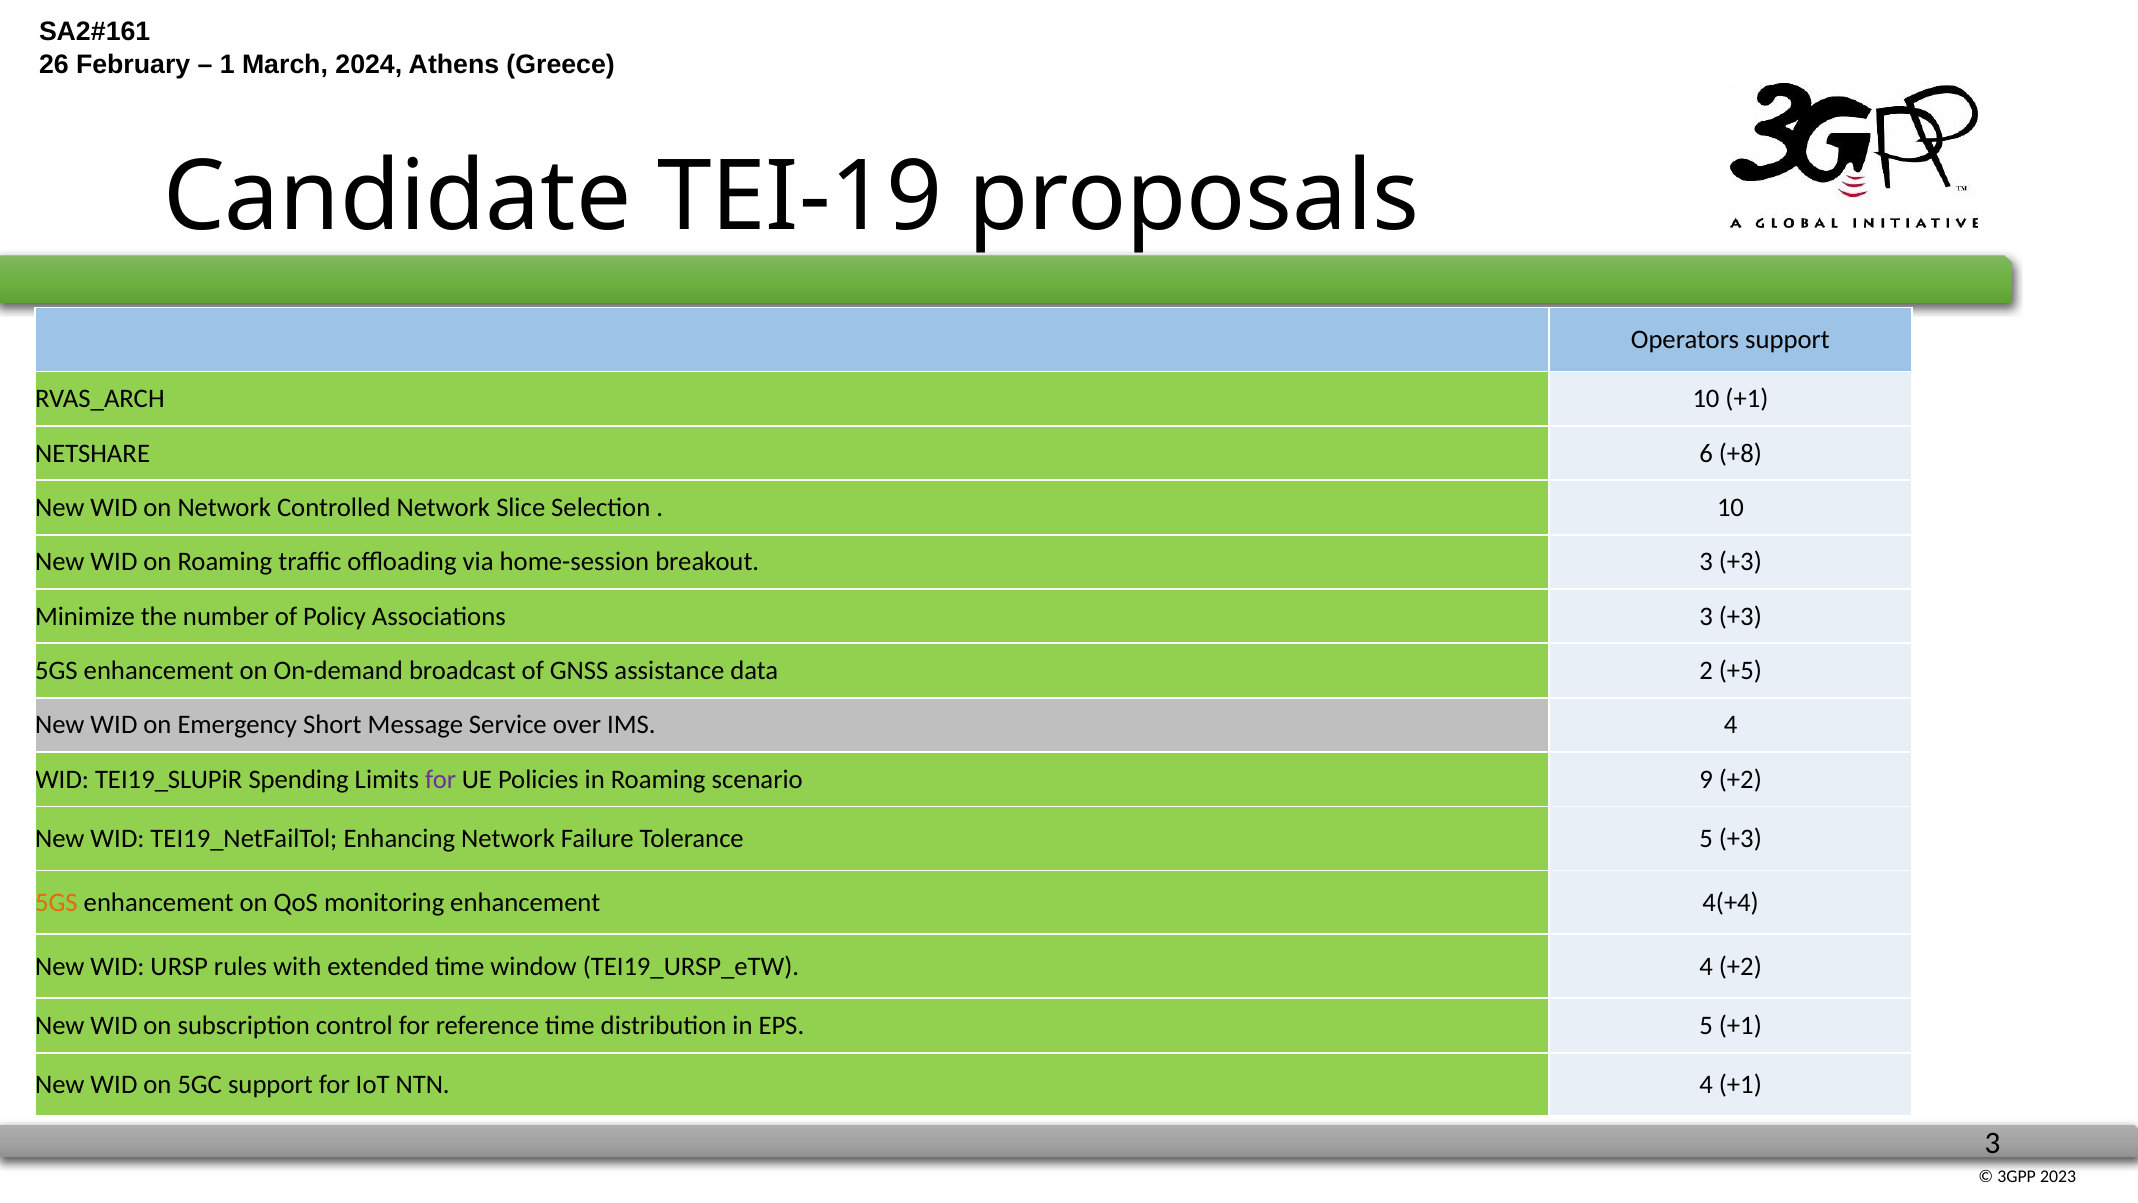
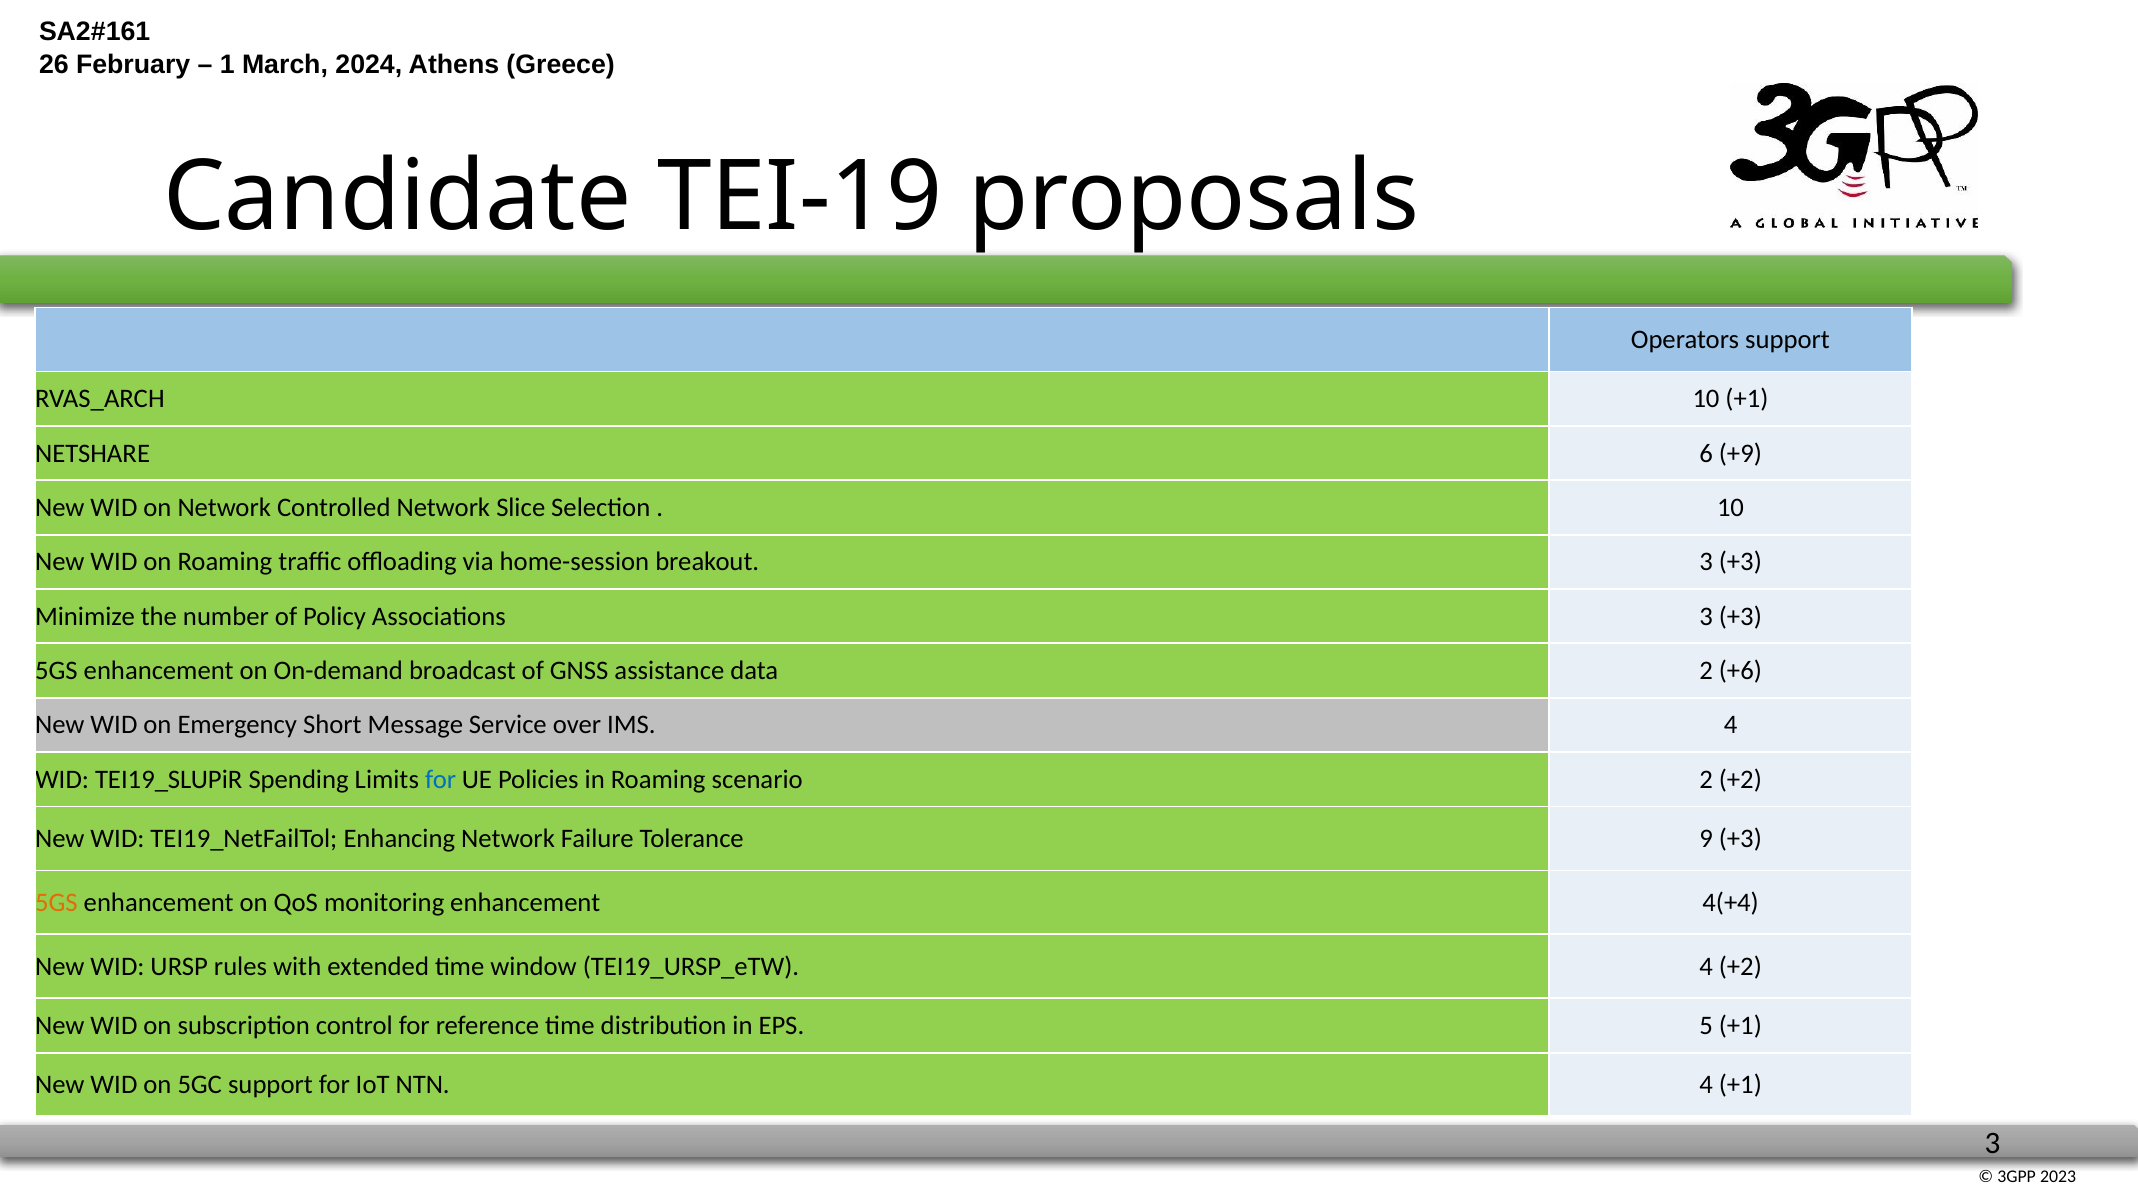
+8: +8 -> +9 (1740, 453)
+5: +5 -> +6 (1740, 671)
for colour: purple -> blue (441, 779)
scenario 9: 9 -> 2 (1706, 779)
Tolerance 5: 5 -> 9 (1706, 838)
